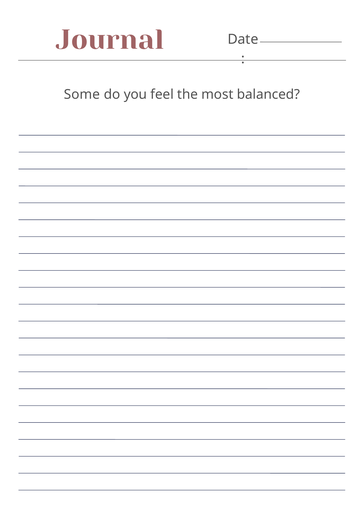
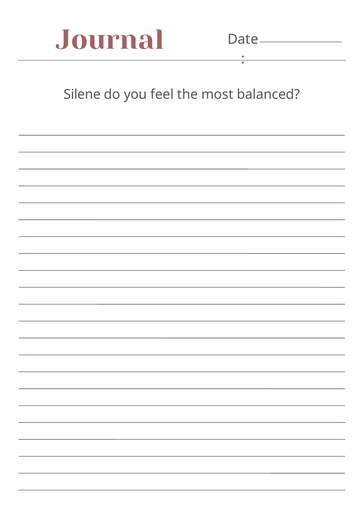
Some: Some -> Silene (82, 94)
